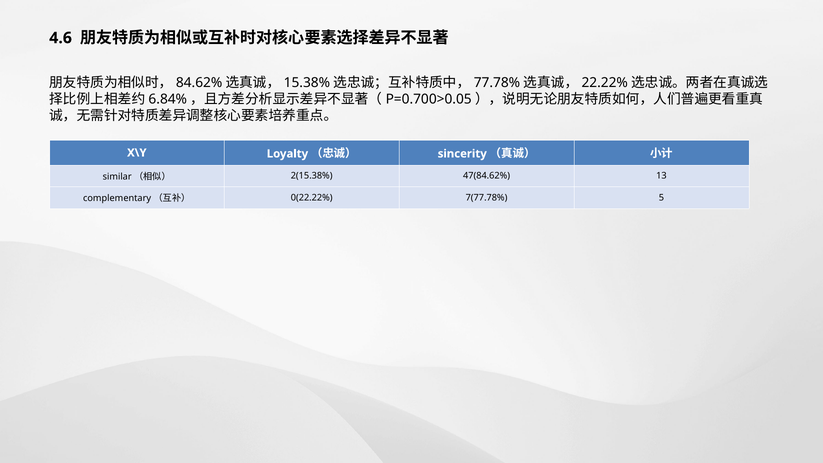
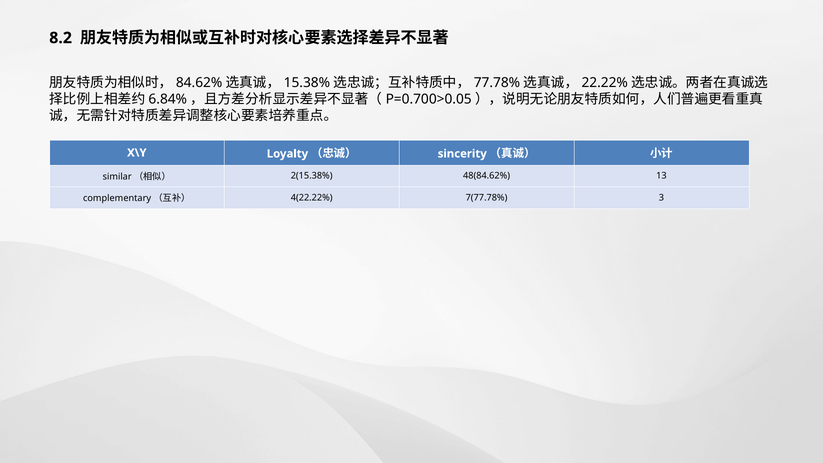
4.6: 4.6 -> 8.2 (61, 38)
47(84.62%: 47(84.62% -> 48(84.62% (487, 176)
0(22.22%: 0(22.22% -> 4(22.22% (312, 198)
5: 5 -> 3 (661, 198)
